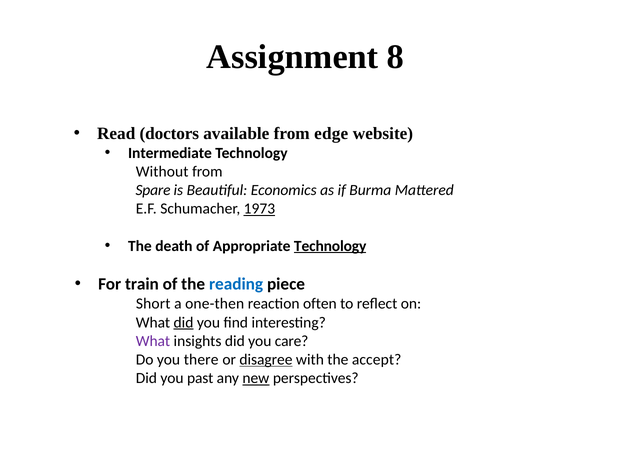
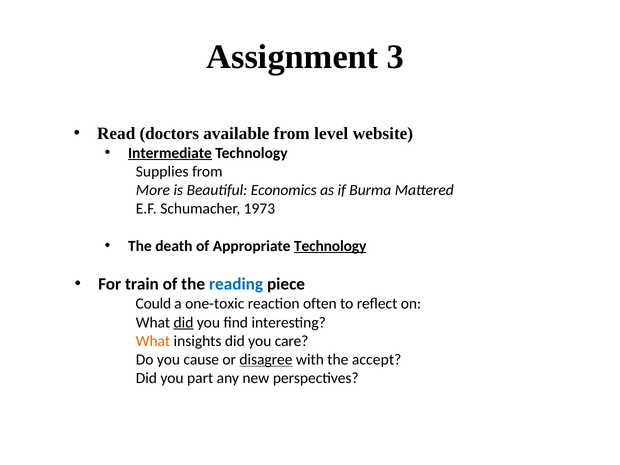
8: 8 -> 3 (396, 57)
edge: edge -> level (331, 133)
Intermediate underline: none -> present (170, 153)
Without: Without -> Supplies (162, 172)
Spare: Spare -> More (153, 190)
1973 underline: present -> none (259, 209)
Short: Short -> Could (153, 304)
one-then: one-then -> one-toxic (215, 304)
What colour: purple -> orange (153, 341)
there: there -> cause (201, 360)
past: past -> part (200, 378)
new underline: present -> none (256, 378)
